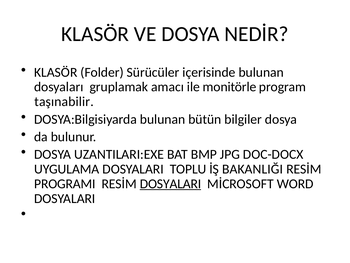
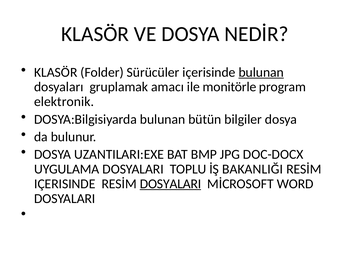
bulunan underline: none -> present (261, 72)
taşınabilir: taşınabilir -> elektronik (64, 102)
PROGRAMI: PROGRAMI -> IÇERISINDE (65, 183)
